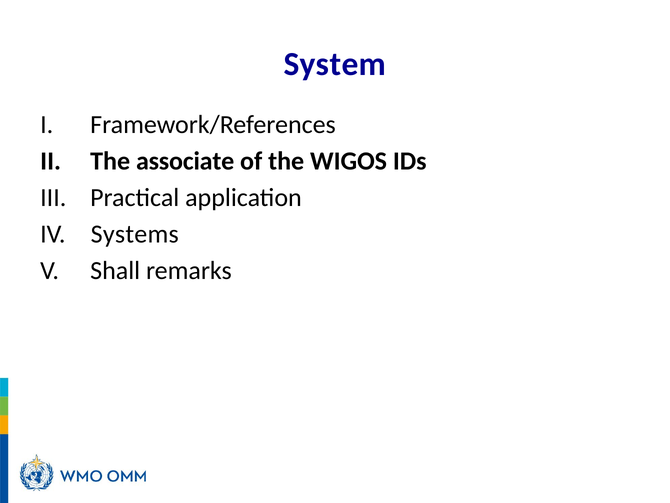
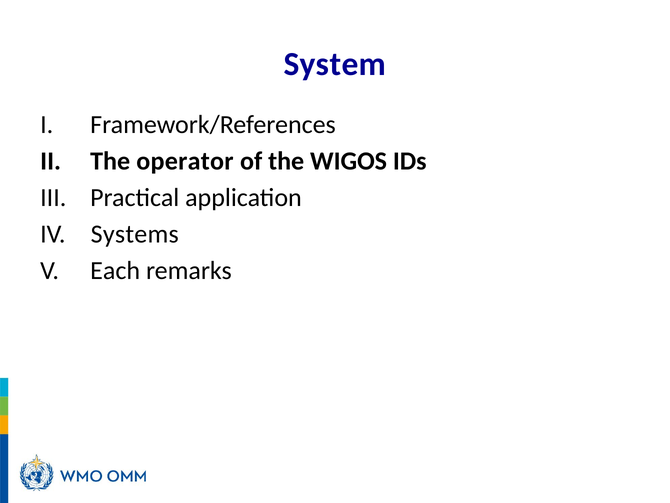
associate: associate -> operator (185, 161)
Shall: Shall -> Each (115, 270)
